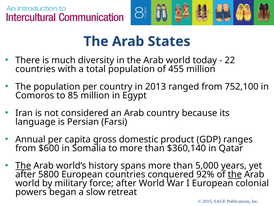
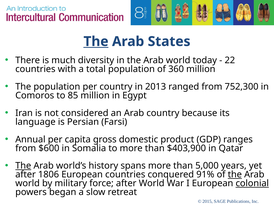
The underline: none -> present (96, 41)
455: 455 -> 360 (176, 69)
752,100: 752,100 -> 752,300 (242, 86)
$360,140: $360,140 -> $403,900 (186, 148)
5800: 5800 -> 1806 (49, 174)
92%: 92% -> 91% (205, 174)
colonial underline: none -> present (252, 183)
